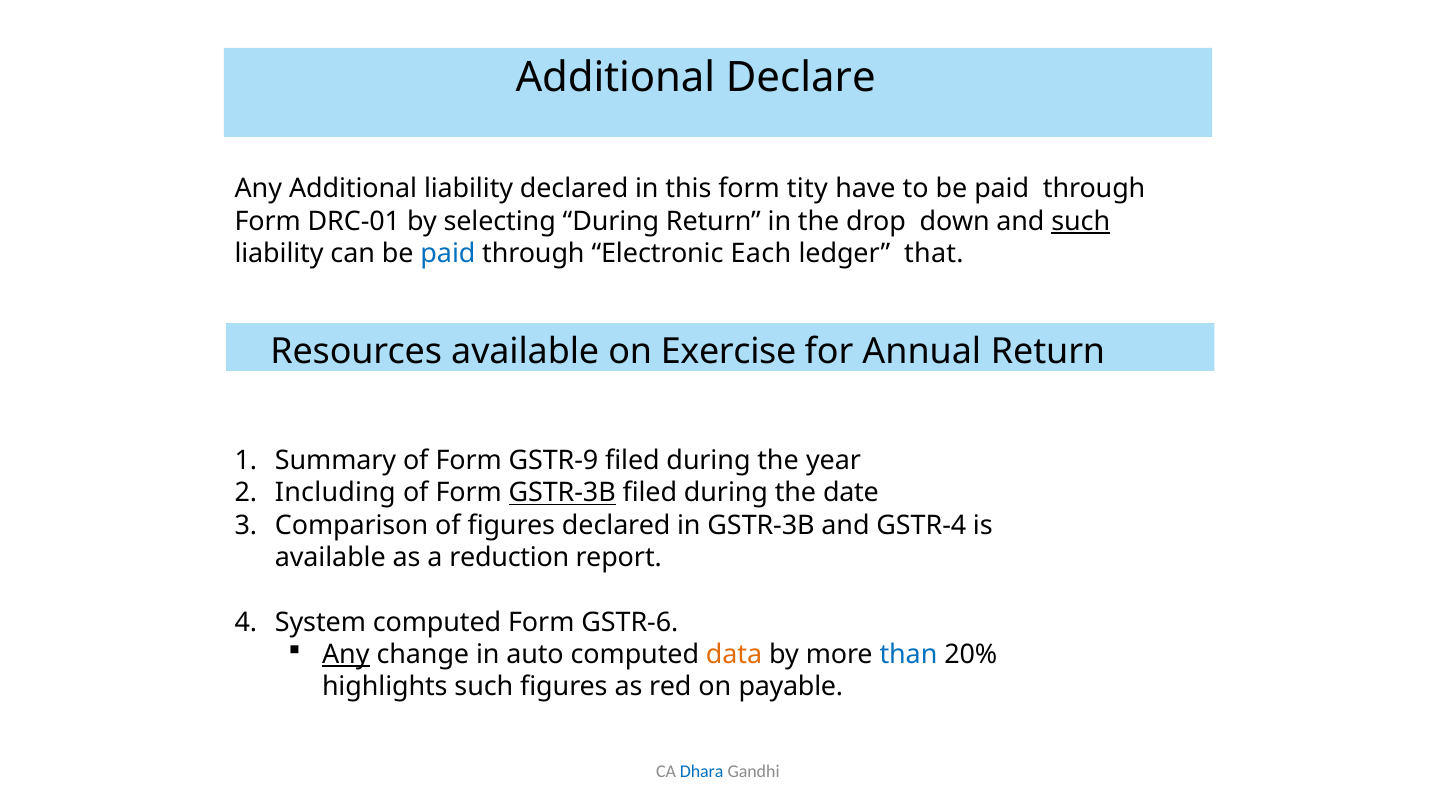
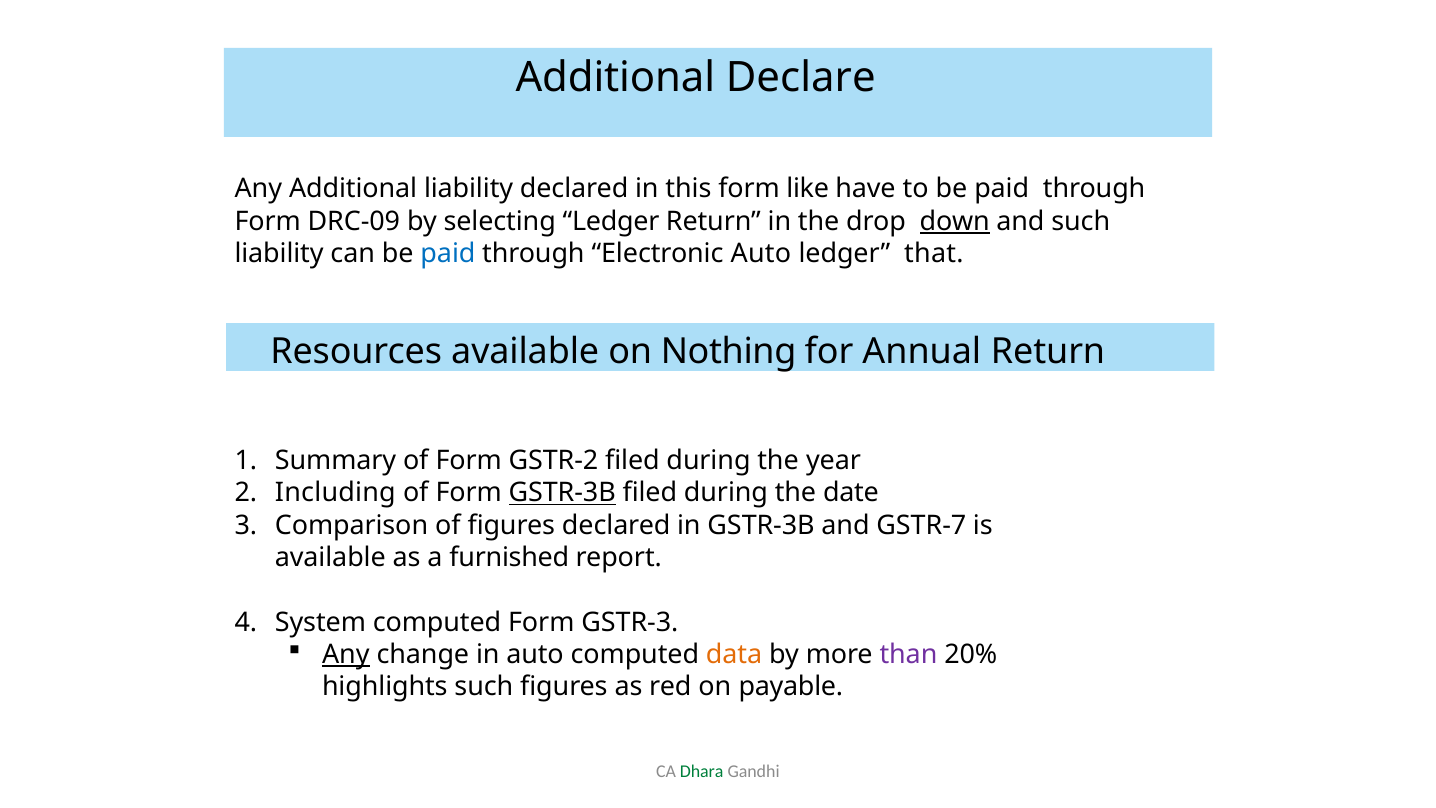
tity: tity -> like (808, 189)
DRC-01: DRC-01 -> DRC-09 (354, 221)
selecting During: During -> Ledger (611, 221)
down underline: none -> present (955, 221)
such underline: present -> none (1081, 221)
Electronic Each: Each -> Auto (761, 253)
Exercise: Exercise -> Nothing (729, 352)
GSTR-9: GSTR-9 -> GSTR-2 (553, 461)
GSTR-4: GSTR-4 -> GSTR-7 (921, 525)
reduction: reduction -> furnished (509, 558)
GSTR-6: GSTR-6 -> GSTR-3 (630, 622)
than colour: blue -> purple (908, 654)
Dhara colour: blue -> green (702, 771)
